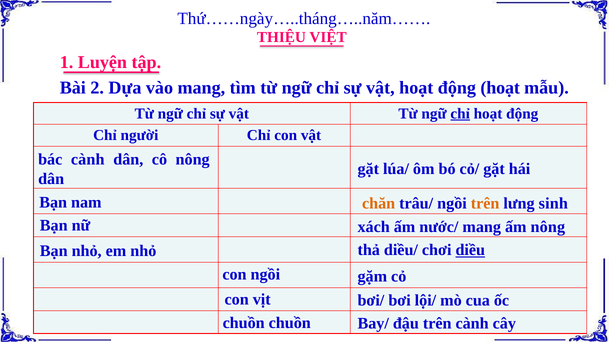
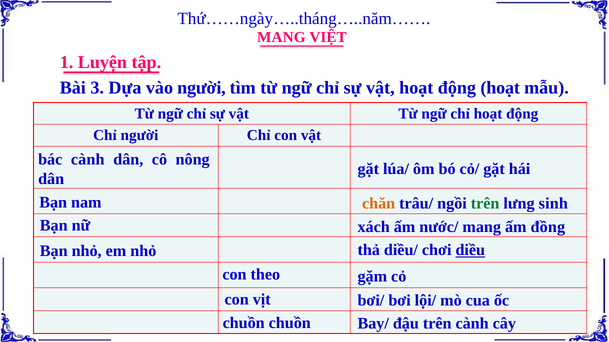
THIỆU: THIỆU -> MANG (281, 37)
2: 2 -> 3 (97, 88)
vào mang: mang -> người (201, 88)
chỉ underline: present -> none (460, 114)
trên colour: orange -> green (485, 203)
ấm nông: nông -> đồng (548, 227)
con ngồi: ngồi -> theo (265, 275)
